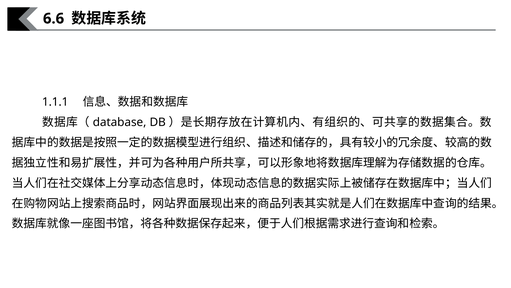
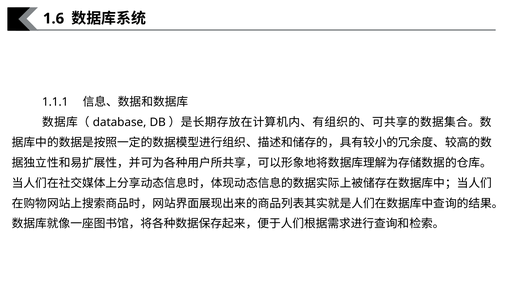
6.6: 6.6 -> 1.6 (54, 19)
